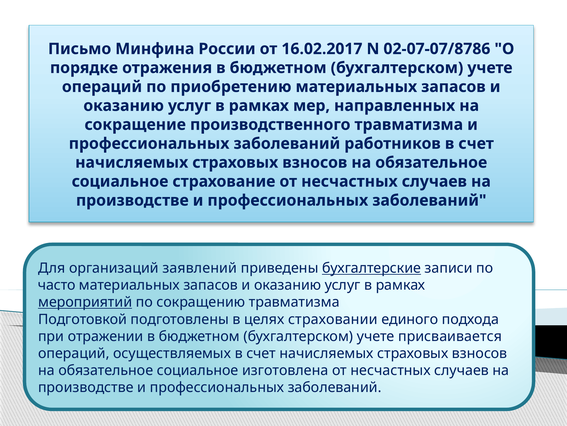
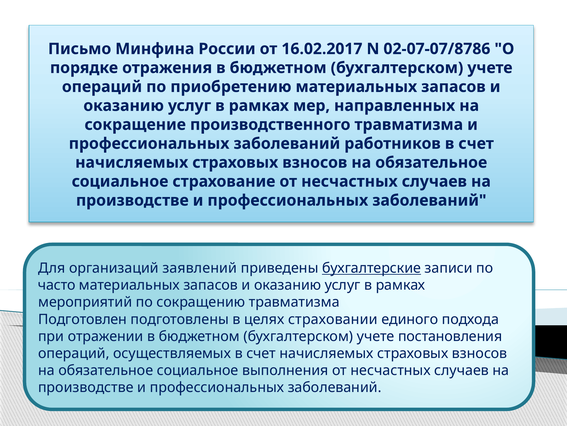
мероприятий underline: present -> none (85, 302)
Подготовкой: Подготовкой -> Подготовлен (83, 319)
присваивается: присваивается -> постановления (450, 336)
изготовлена: изготовлена -> выполнения (285, 370)
